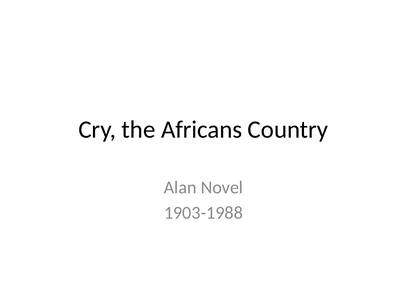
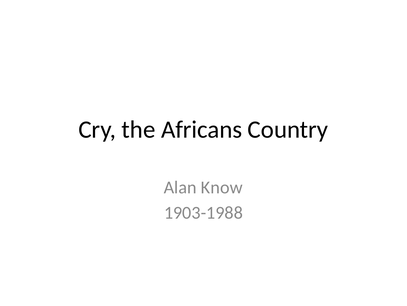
Novel: Novel -> Know (222, 187)
